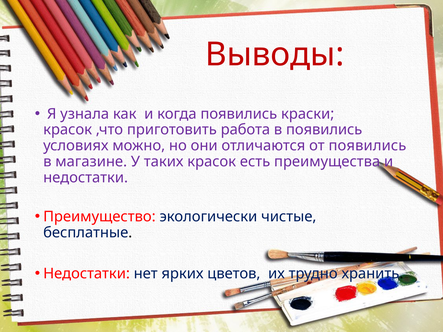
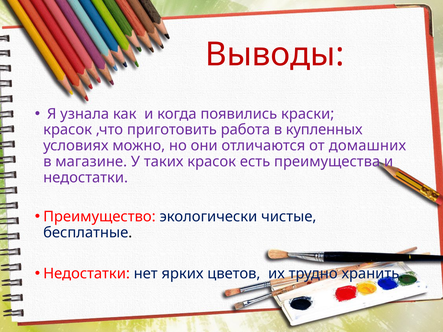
в появились: появились -> купленных (324, 130)
от появились: появились -> домашних (367, 146)
